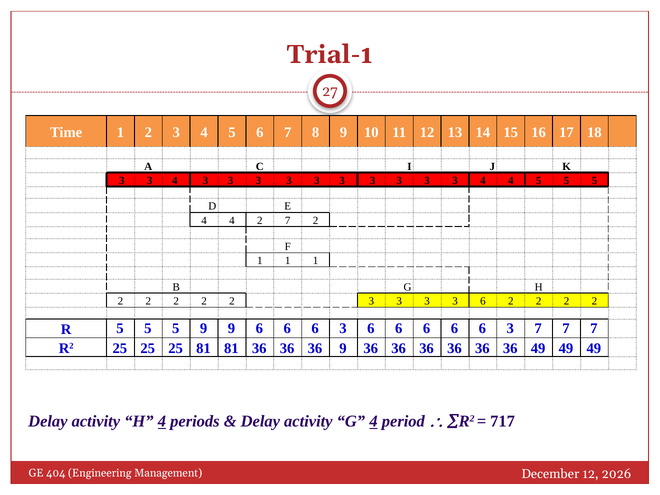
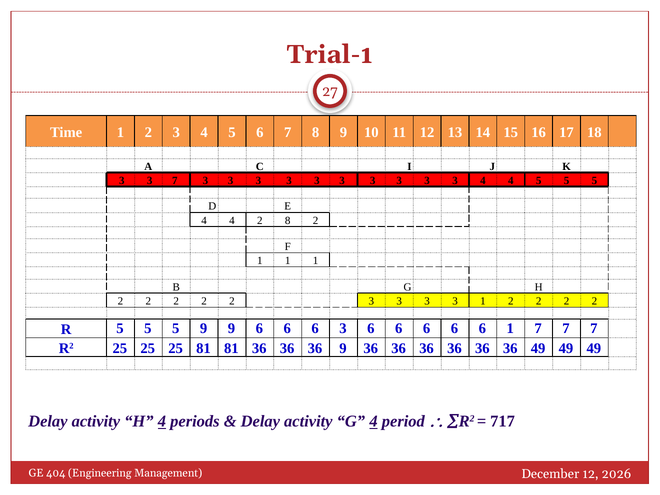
4: 4 -> 7 (175, 180)
2 7: 7 -> 8 (288, 220)
3 3 6: 6 -> 1 (483, 301)
3: 3 -> 1 (510, 328)
